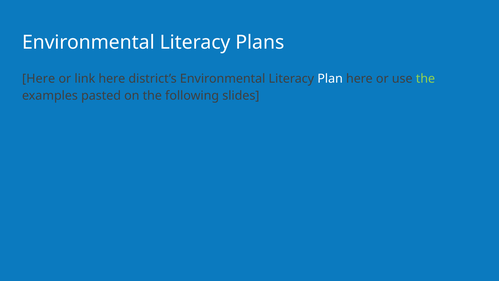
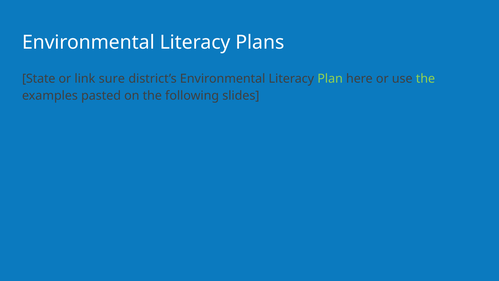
Here: Here -> State (39, 78)
link here: here -> sure (112, 78)
Plan colour: white -> light green (330, 78)
